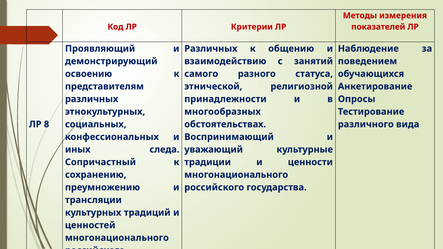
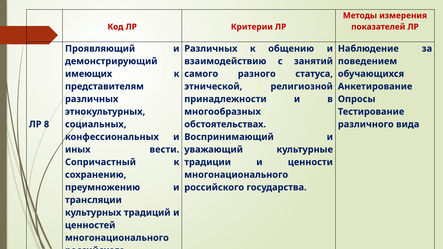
освоению: освоению -> имеющих (89, 74)
следа: следа -> вести (164, 150)
